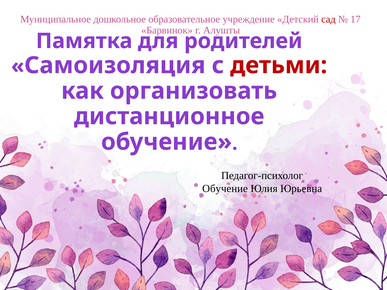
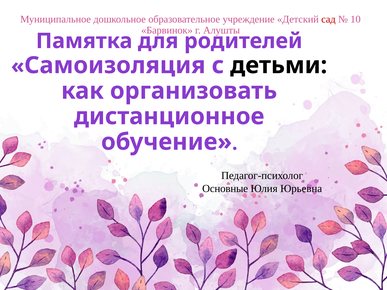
17: 17 -> 10 (356, 19)
детьми colour: red -> black (279, 65)
Обучение: Обучение -> Основные (225, 189)
